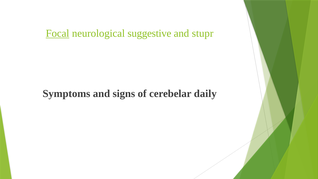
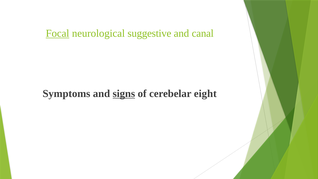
stupr: stupr -> canal (203, 33)
signs underline: none -> present (124, 94)
daily: daily -> eight (205, 94)
